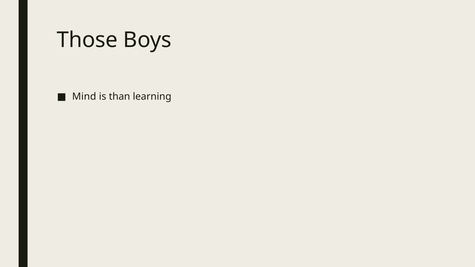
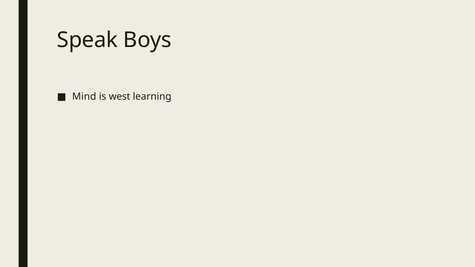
Those: Those -> Speak (87, 40)
than: than -> west (120, 97)
